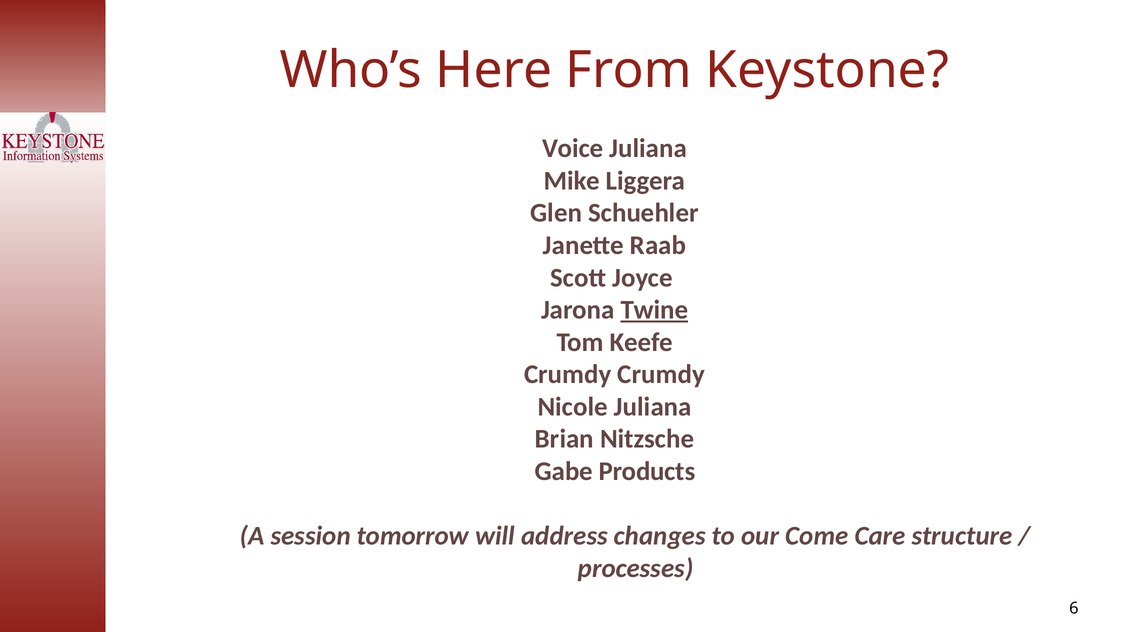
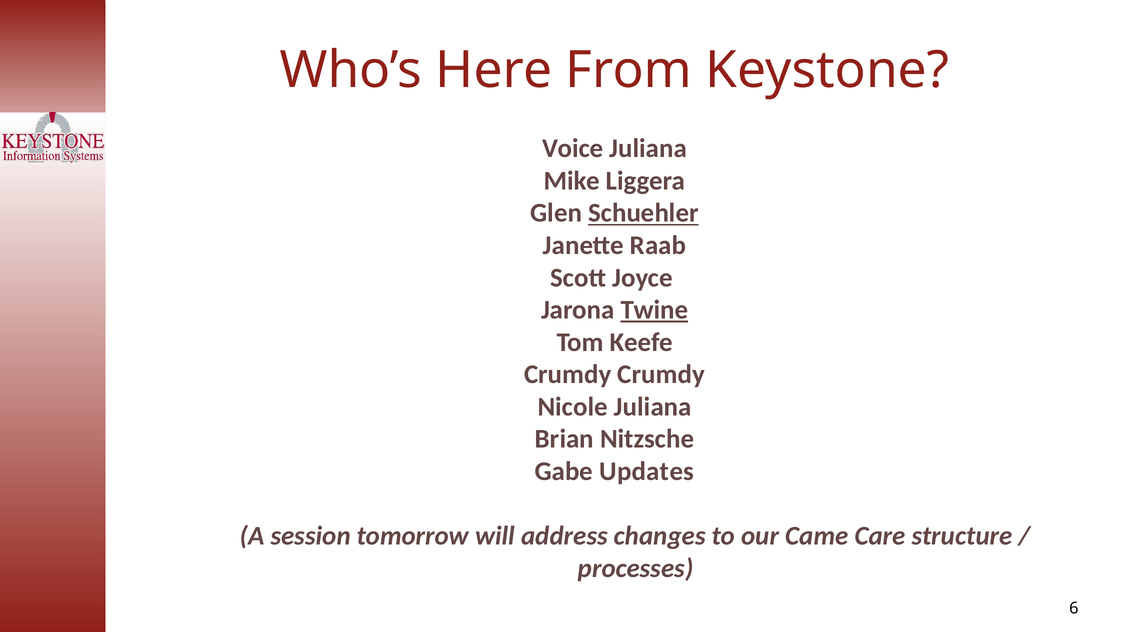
Schuehler underline: none -> present (643, 213)
Products: Products -> Updates (647, 472)
Come: Come -> Came (817, 536)
